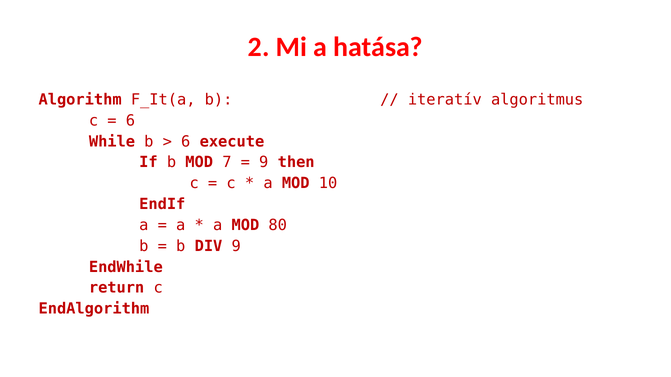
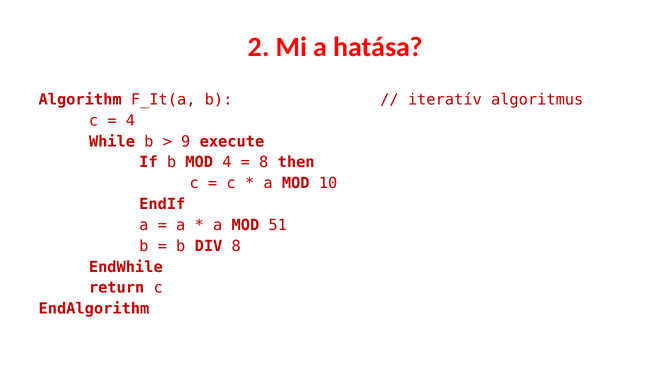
6: 6 -> 4 (130, 121)
6: 6 -> 9 (186, 142)
MOD 7: 7 -> 4 (227, 163)
9: 9 -> 8 (264, 163)
80: 80 -> 51 (278, 225)
DIV 9: 9 -> 8 (236, 246)
